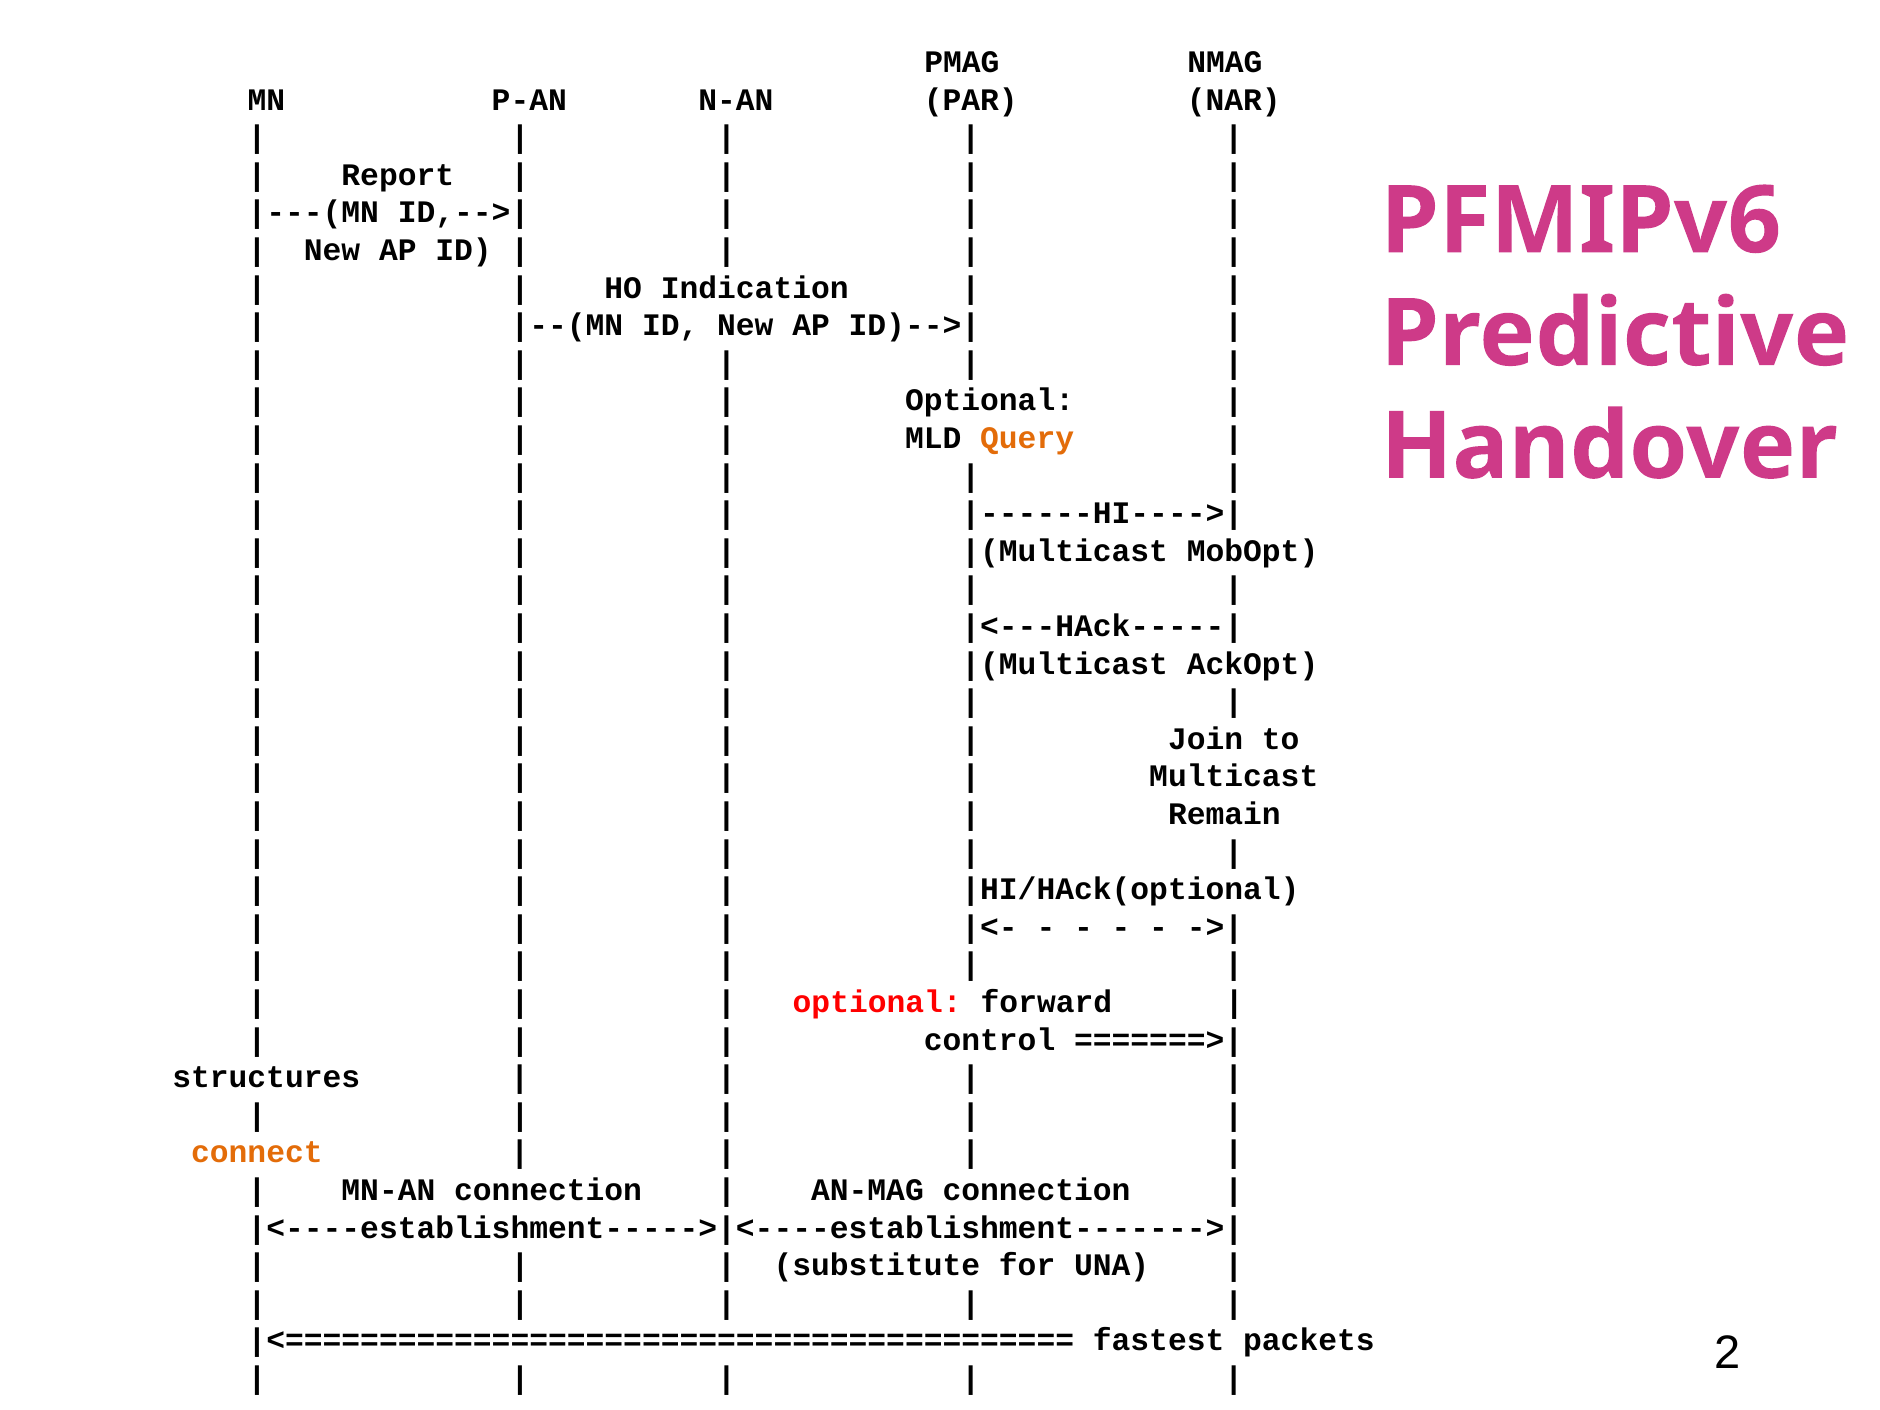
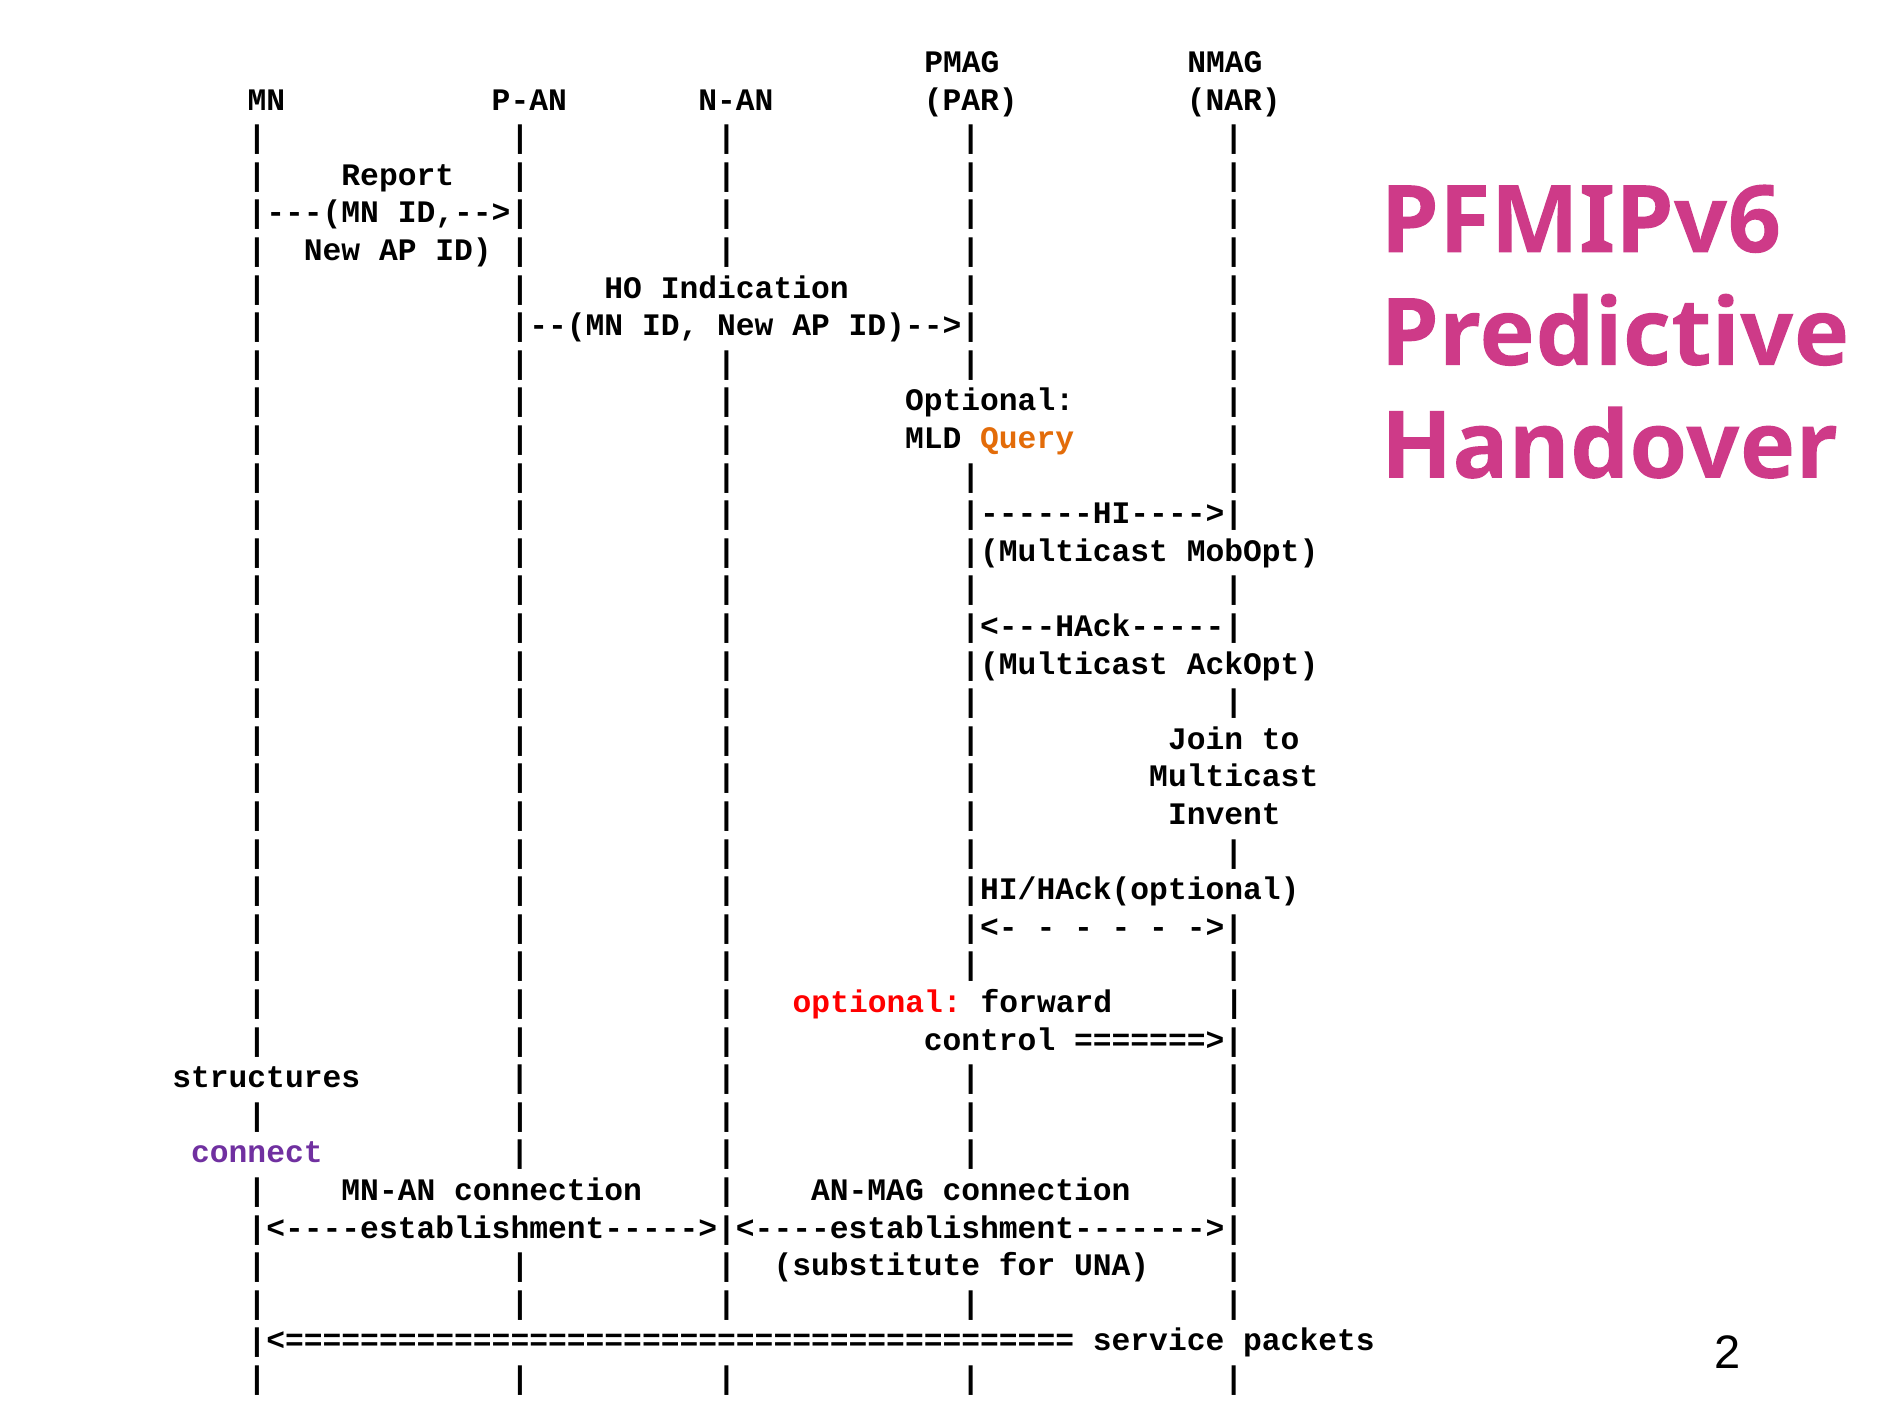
Remain: Remain -> Invent (1224, 814)
connect colour: orange -> purple (257, 1153)
fastest: fastest -> service (1159, 1341)
